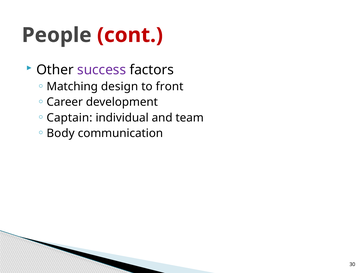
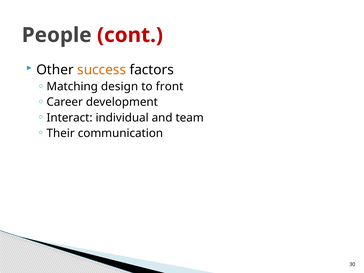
success colour: purple -> orange (102, 70)
Captain: Captain -> Interact (70, 118)
Body: Body -> Their (61, 133)
